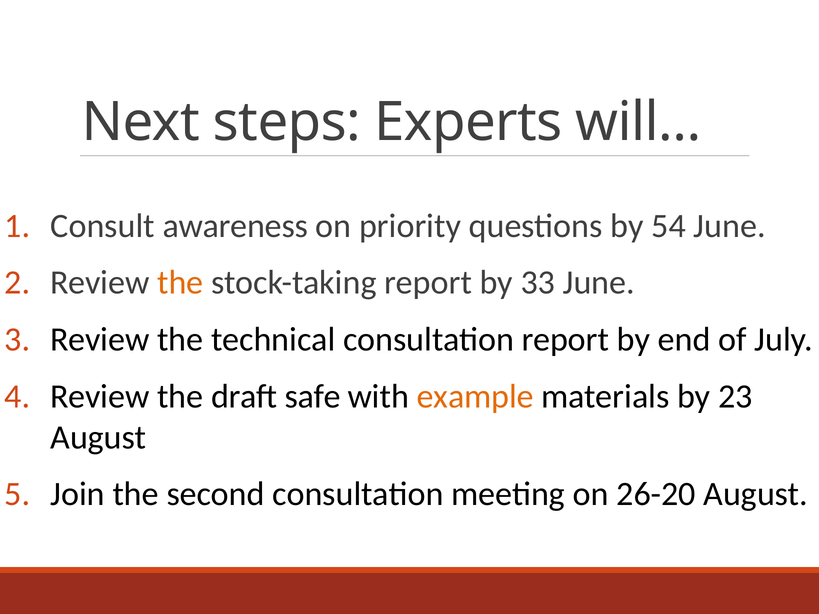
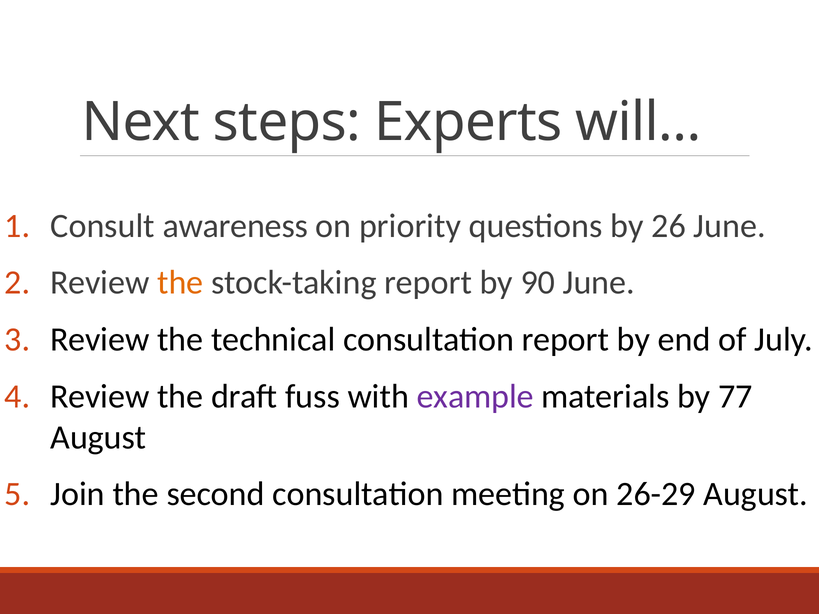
54: 54 -> 26 (669, 226)
33: 33 -> 90 (538, 283)
safe: safe -> fuss (312, 397)
example colour: orange -> purple (475, 397)
23: 23 -> 77 (735, 397)
26-20: 26-20 -> 26-29 (656, 494)
